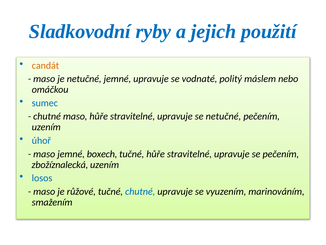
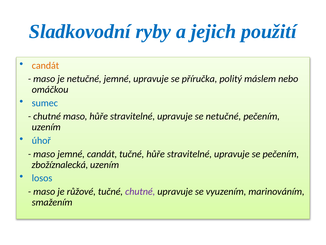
vodnaté: vodnaté -> příručka (200, 79)
jemné boxech: boxech -> candát (102, 154)
chutné colour: blue -> purple (140, 191)
